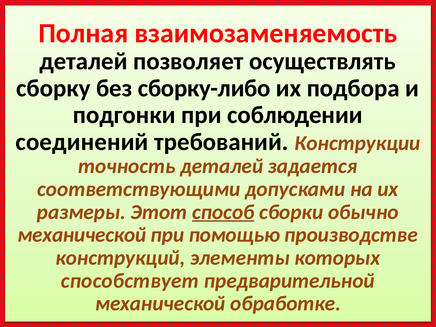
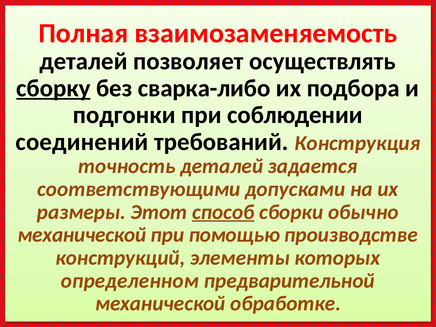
сборку underline: none -> present (53, 88)
сборку-либо: сборку-либо -> сварка-либо (204, 88)
Конструкции: Конструкции -> Конструкция (357, 143)
способствует: способствует -> определенном (130, 281)
